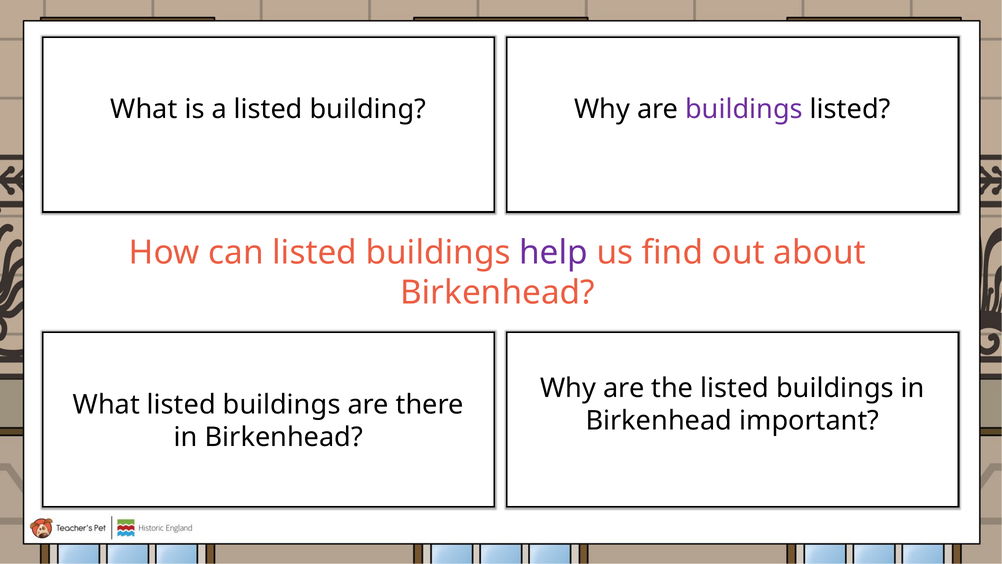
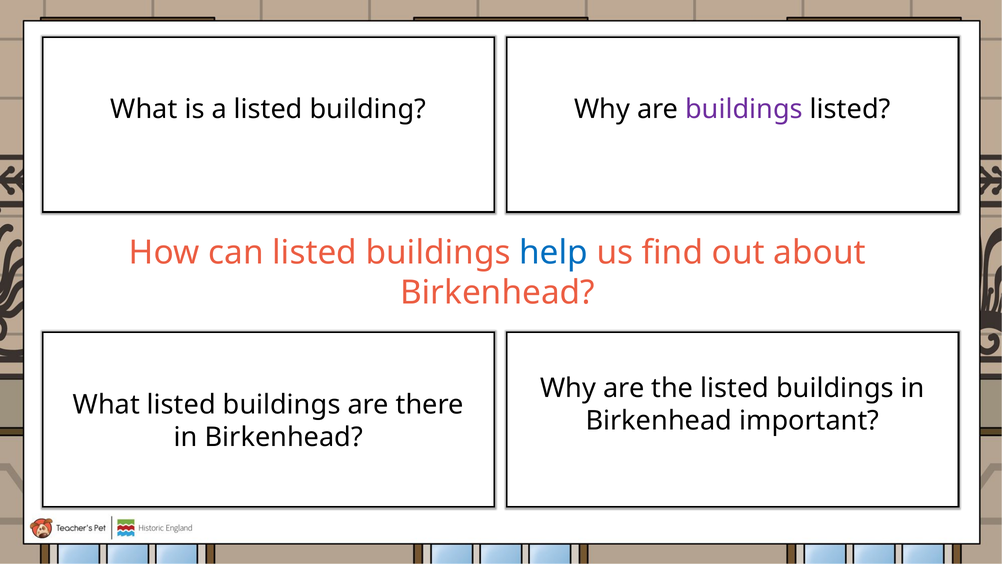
help colour: purple -> blue (554, 252)
